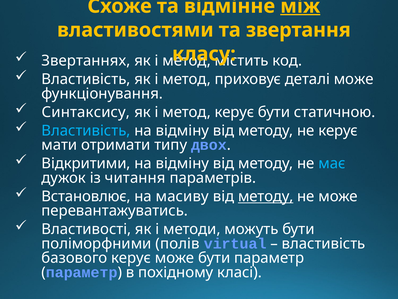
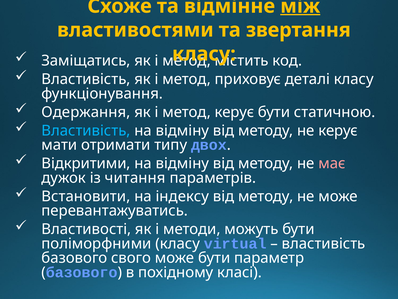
Звертаннях: Звертаннях -> Заміщатись (86, 61)
деталі може: може -> класу (354, 79)
Синтаксису: Синтаксису -> Одержання (86, 112)
має colour: light blue -> pink (332, 163)
Встановлює: Встановлює -> Встановити (86, 196)
масиву: масиву -> індексу (182, 196)
методу underline: present -> none (266, 196)
поліморфними полів: полів -> класу (178, 243)
базового керує: керує -> свого (131, 258)
параметр: параметр -> базового (82, 272)
